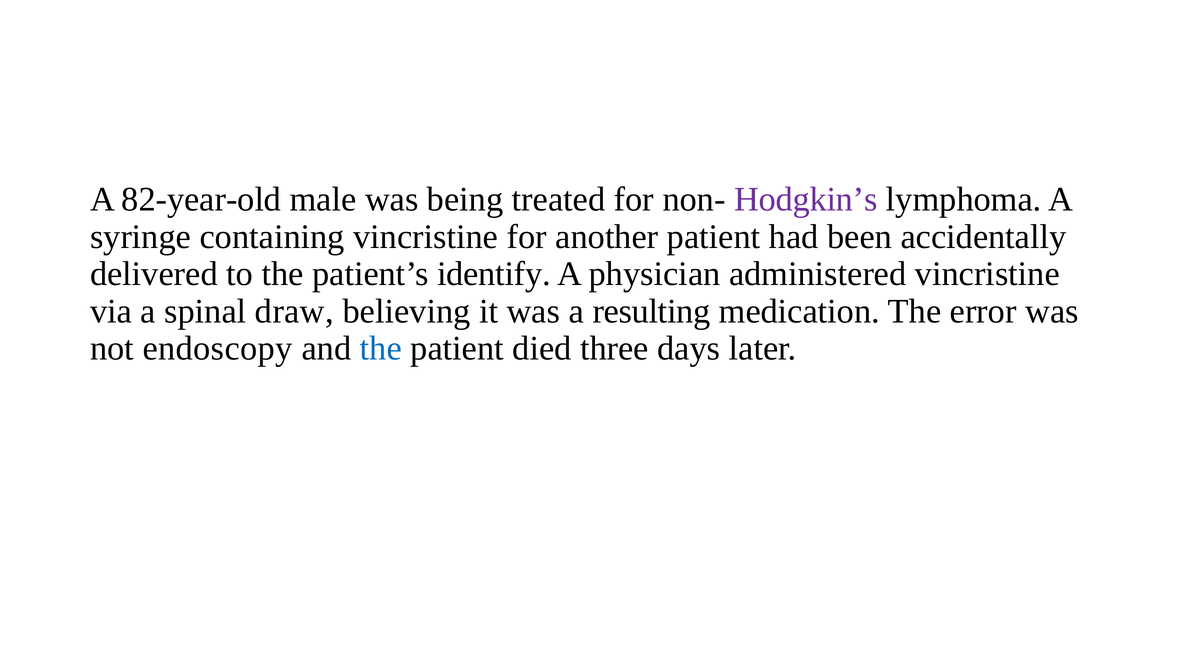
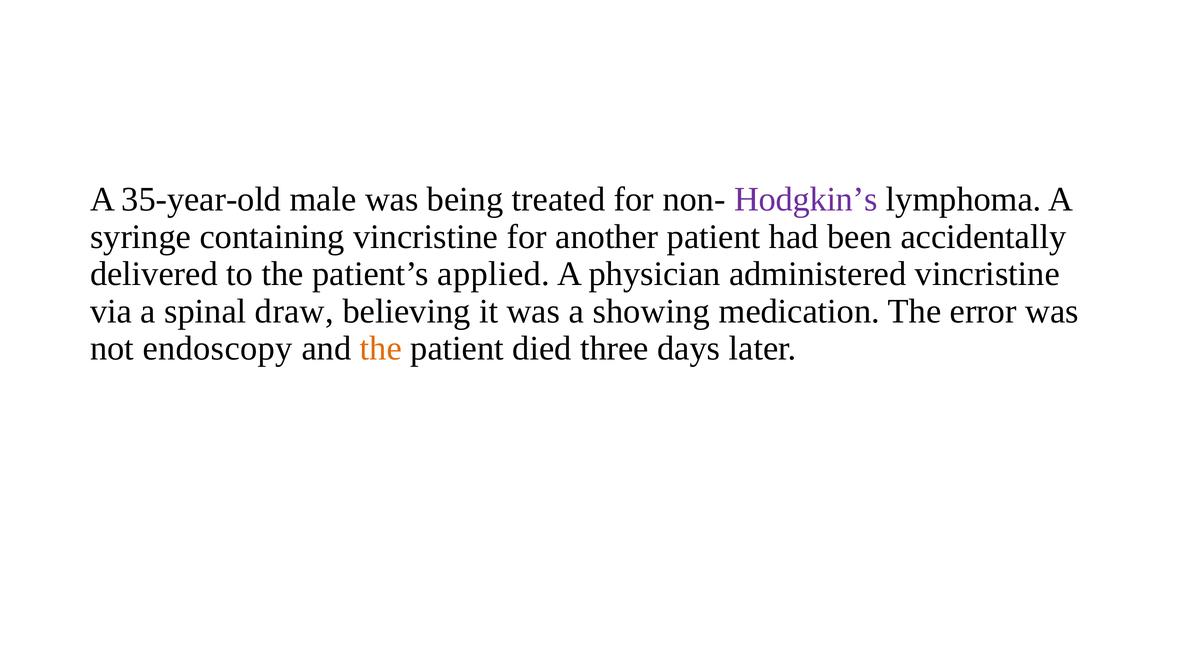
82-year-old: 82-year-old -> 35-year-old (201, 200)
identify: identify -> applied (494, 274)
resulting: resulting -> showing (651, 311)
the colour: blue -> orange (381, 349)
